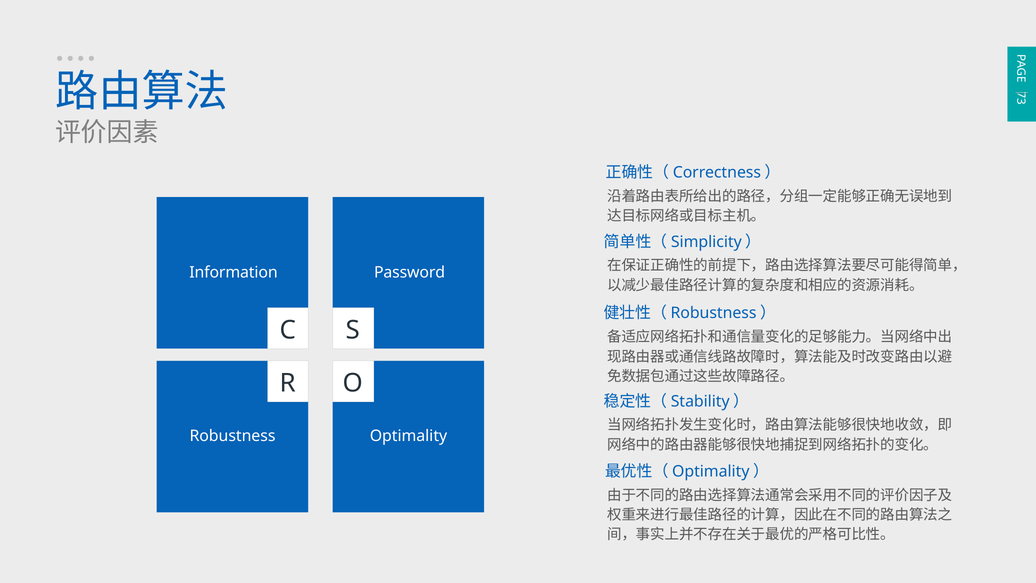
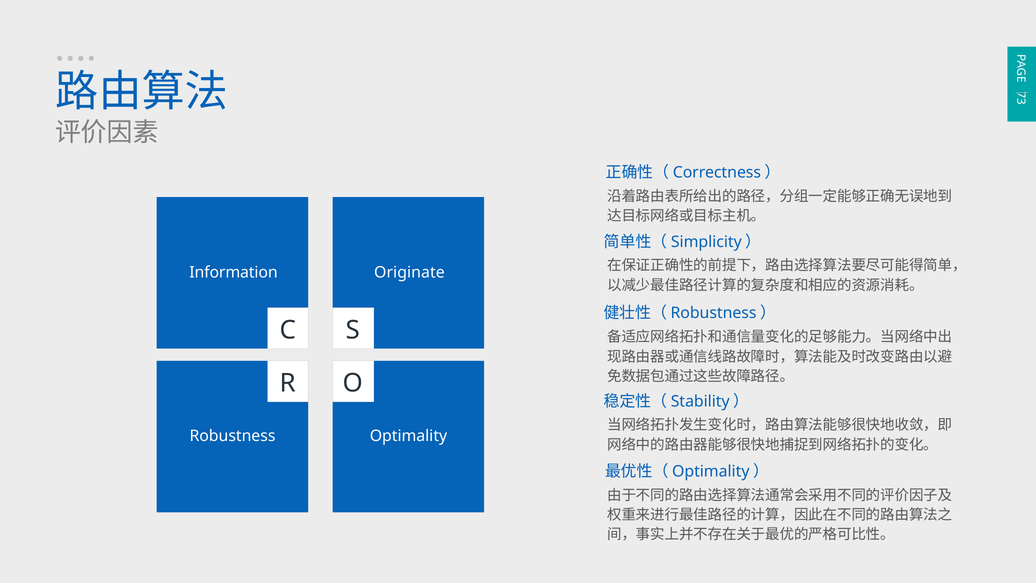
Password: Password -> Originate (409, 272)
